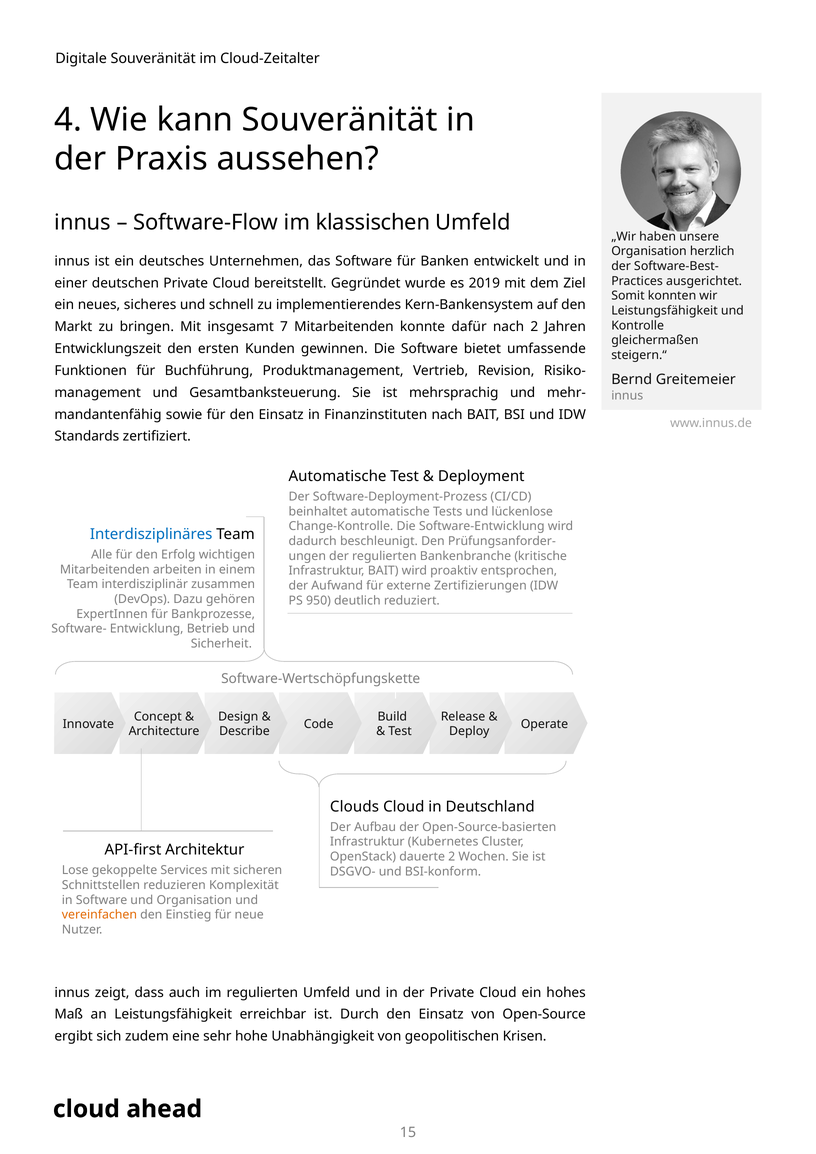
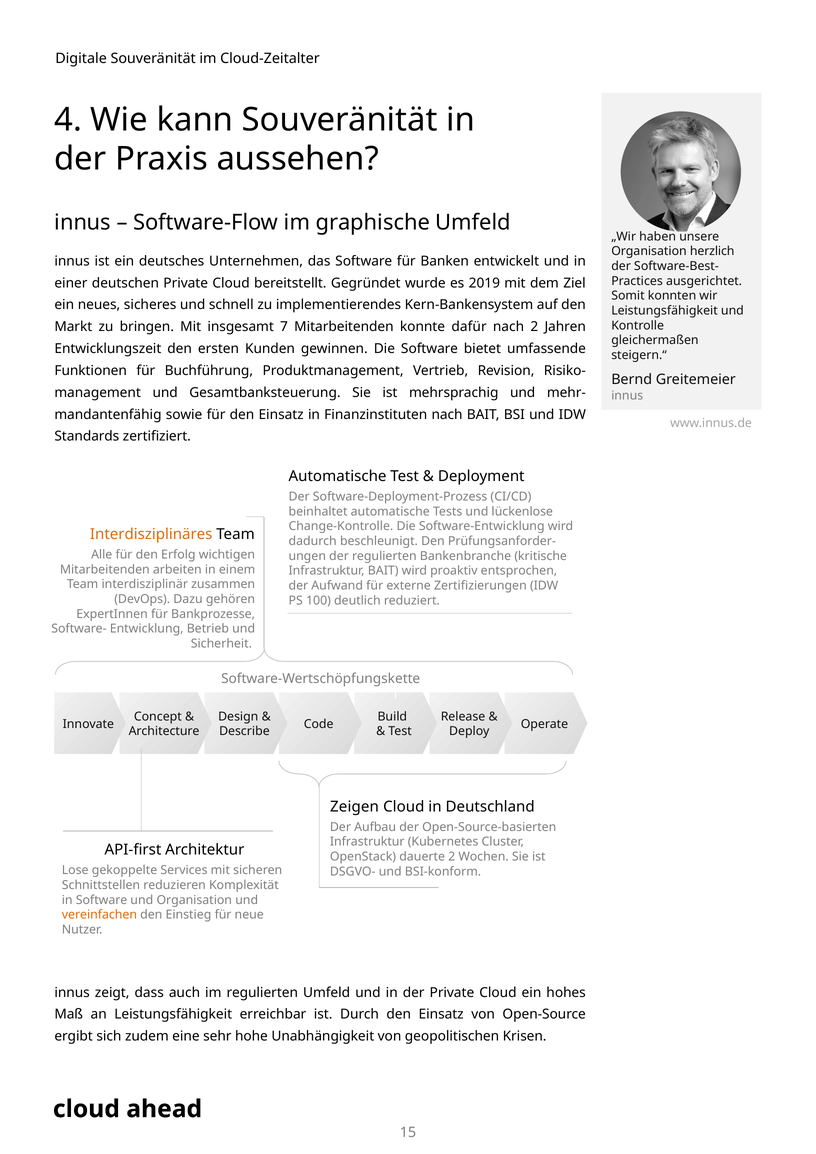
klassischen: klassischen -> graphische (373, 223)
Interdisziplinäres colour: blue -> orange (151, 534)
950: 950 -> 100 (318, 601)
Clouds: Clouds -> Zeigen (355, 807)
